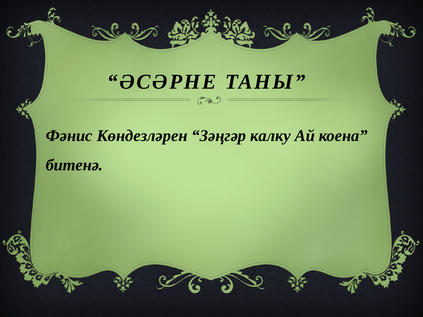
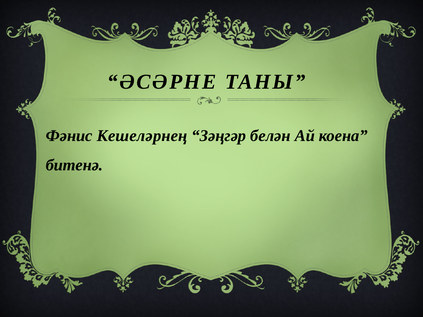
Көндезләрен: Көндезләрен -> Кешеләрнең (142, 136)
калку: калку -> белән (270, 136)
